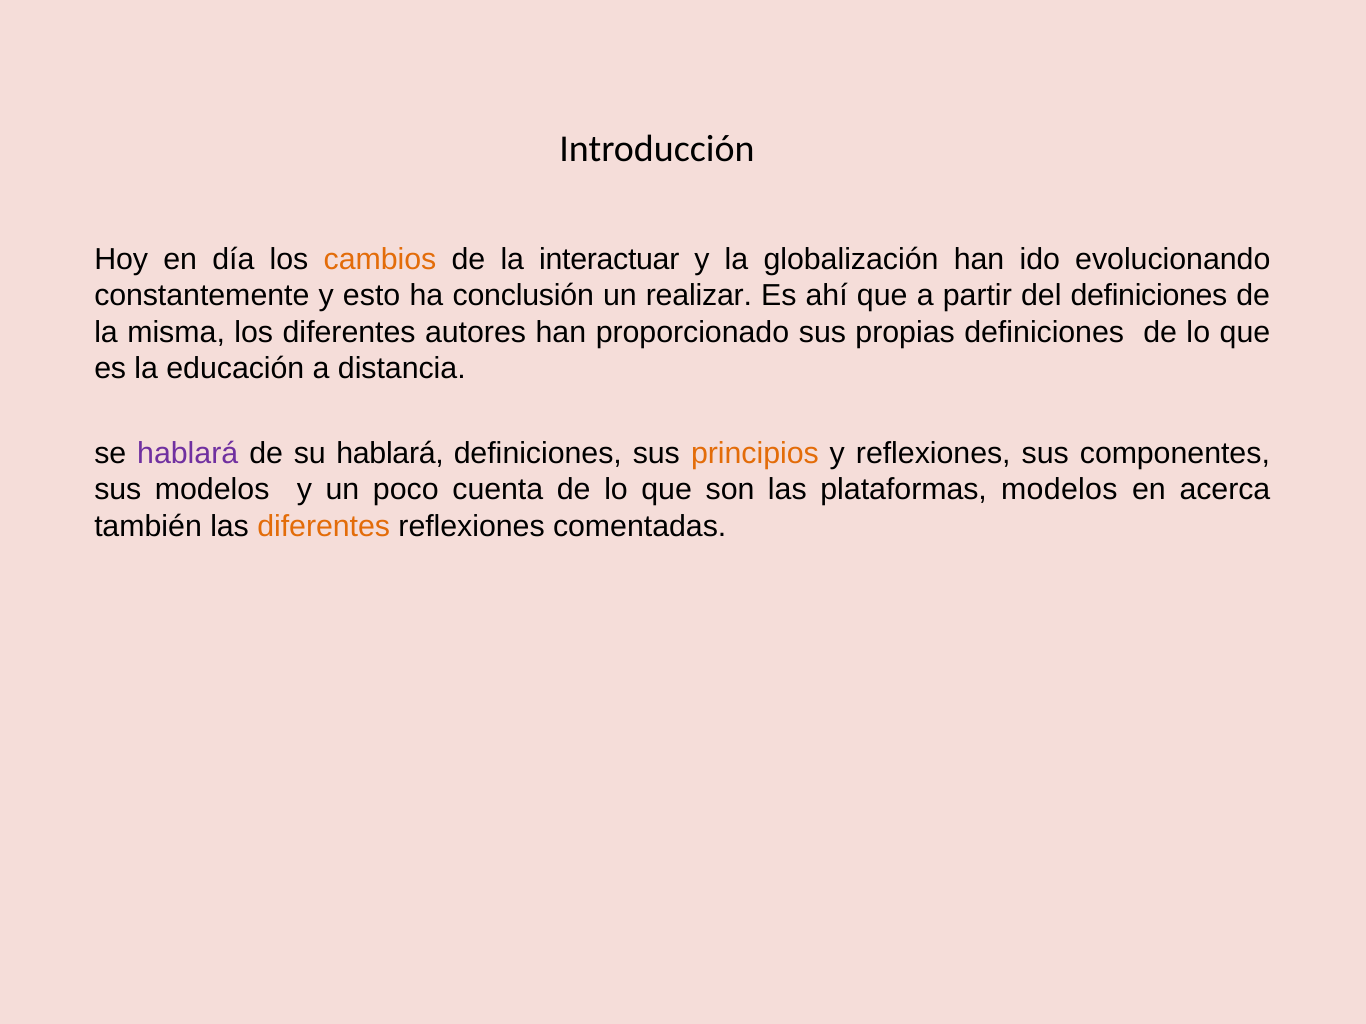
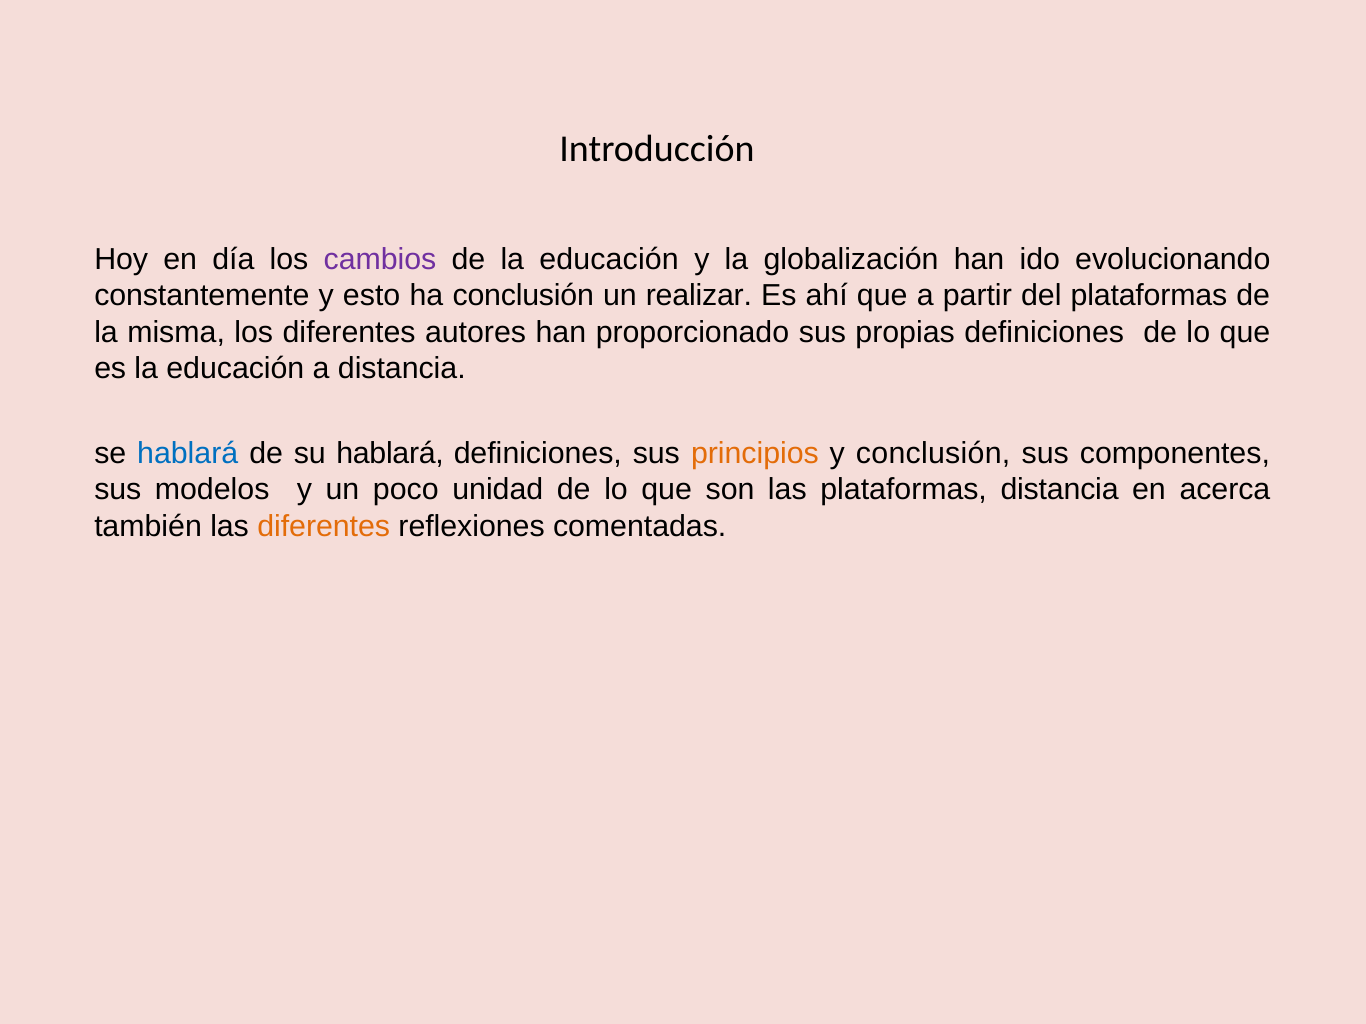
cambios colour: orange -> purple (380, 260)
de la interactuar: interactuar -> educación (609, 260)
del definiciones: definiciones -> plataformas (1149, 296)
hablará colour: purple -> blue (188, 454)
y reflexiones: reflexiones -> conclusión (933, 454)
cuenta: cuenta -> unidad (498, 490)
plataformas modelos: modelos -> distancia (1060, 490)
